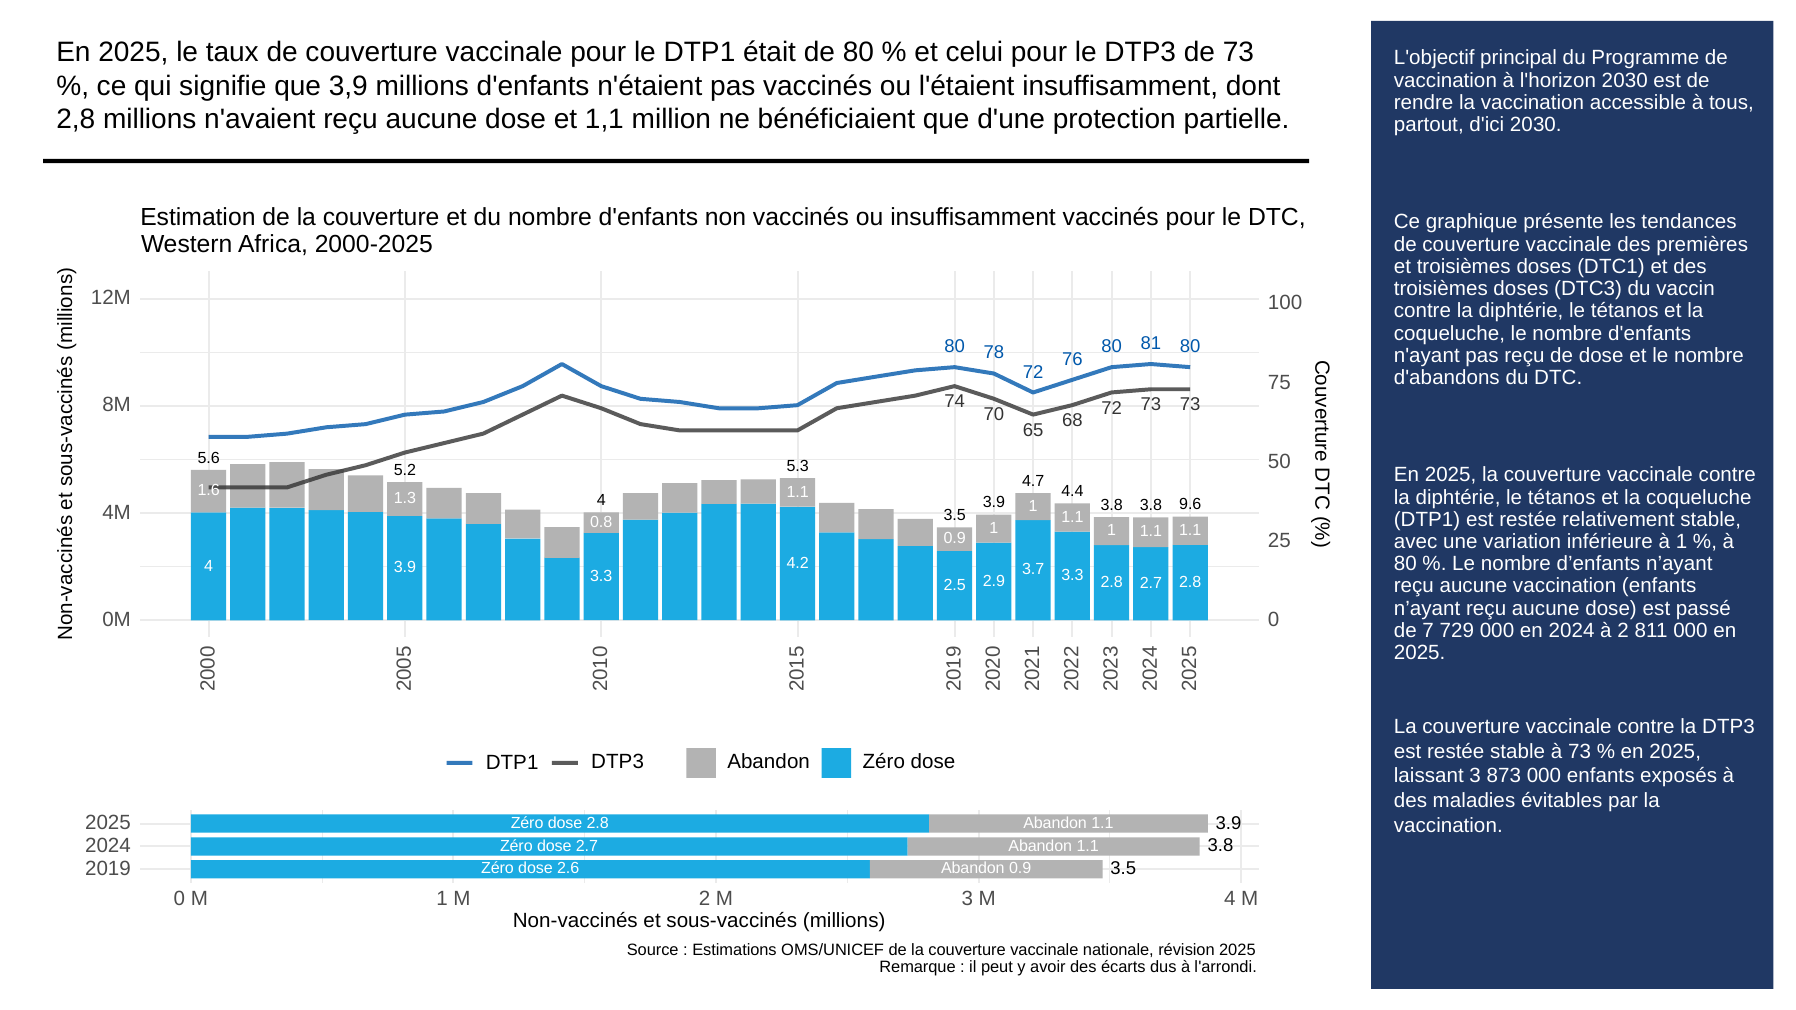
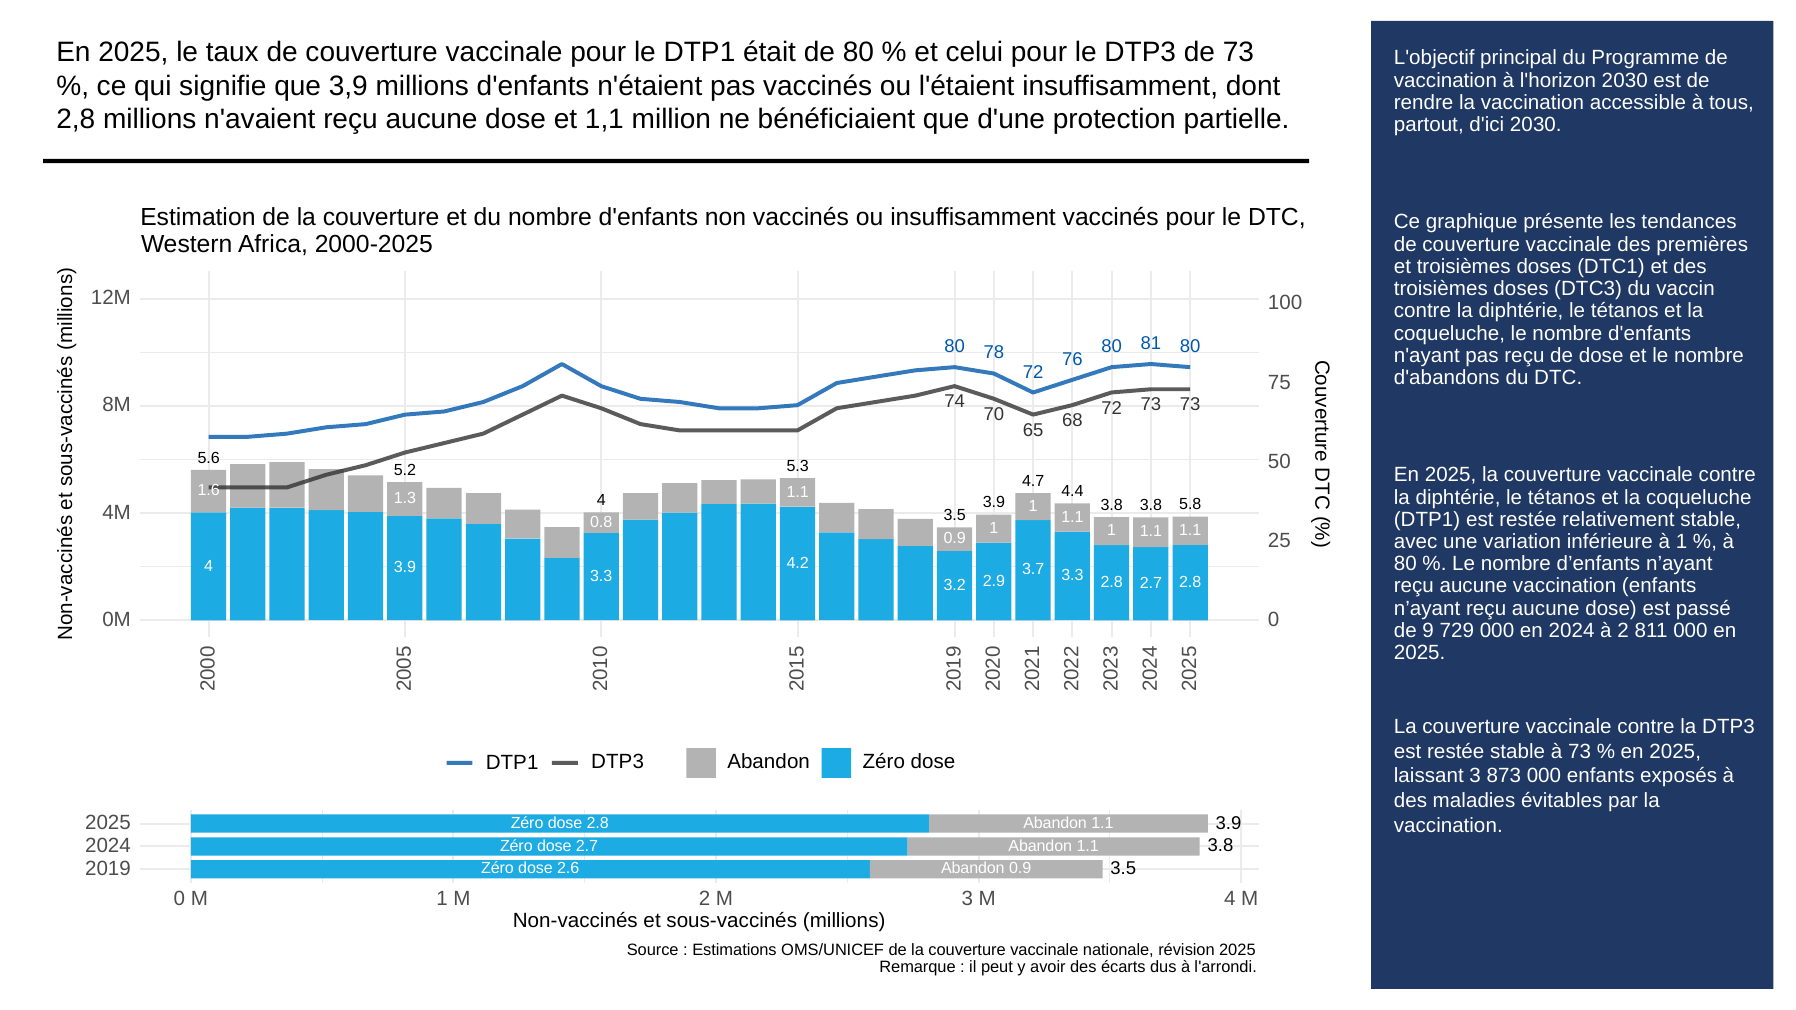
9.6: 9.6 -> 5.8 (1190, 505)
2.5: 2.5 -> 3.2 (955, 585)
de 7: 7 -> 9 (1428, 631)
